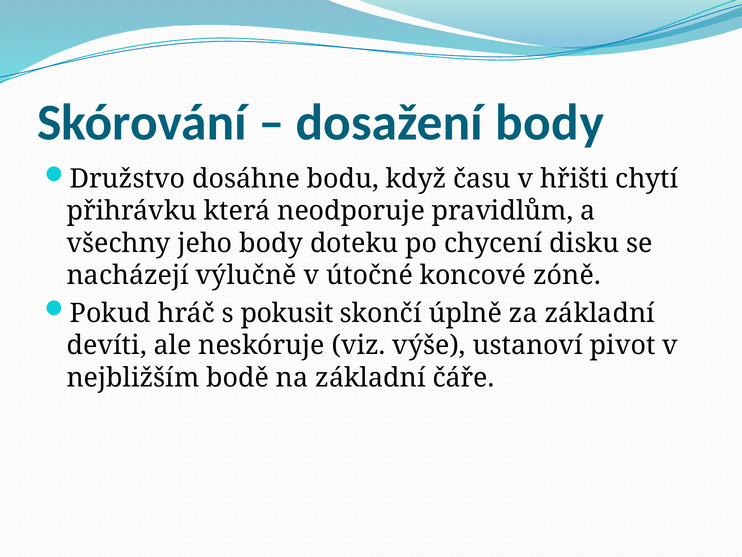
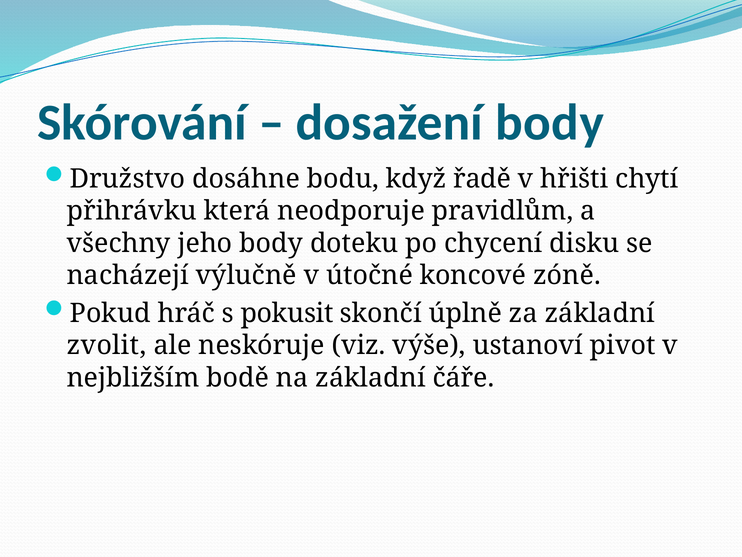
času: času -> řadě (482, 179)
devíti: devíti -> zvolit (107, 345)
